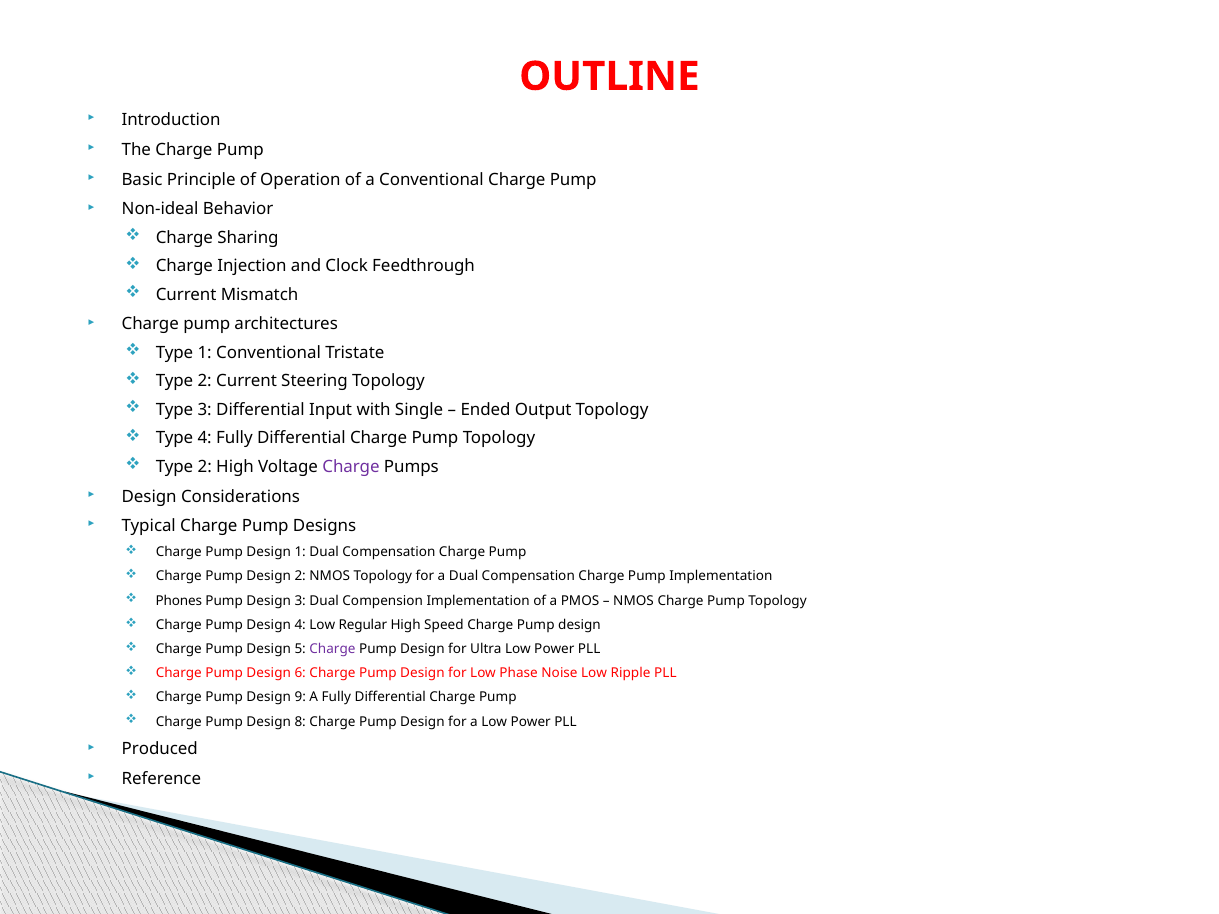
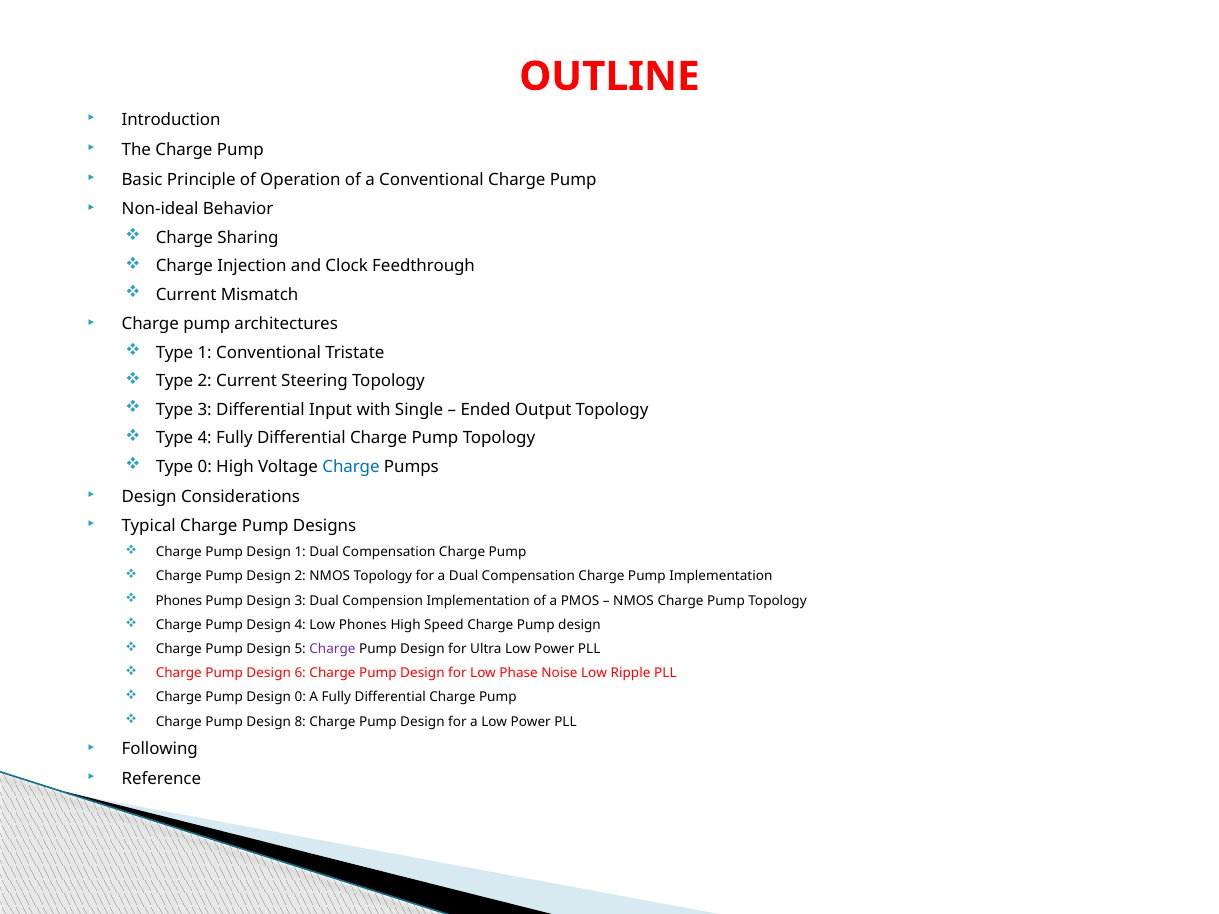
2: 2 -> 0 (205, 467)
Charge colour: purple -> blue (351, 467)
Low Regular: Regular -> Phones (363, 625)
Design 9: 9 -> 0 (300, 698)
Produced: Produced -> Following (160, 750)
